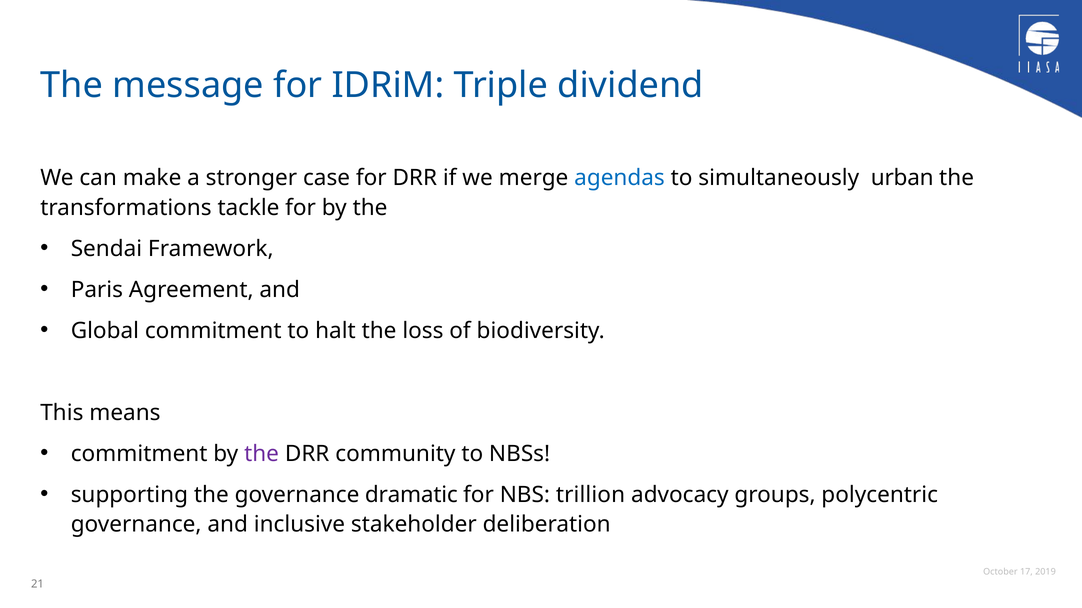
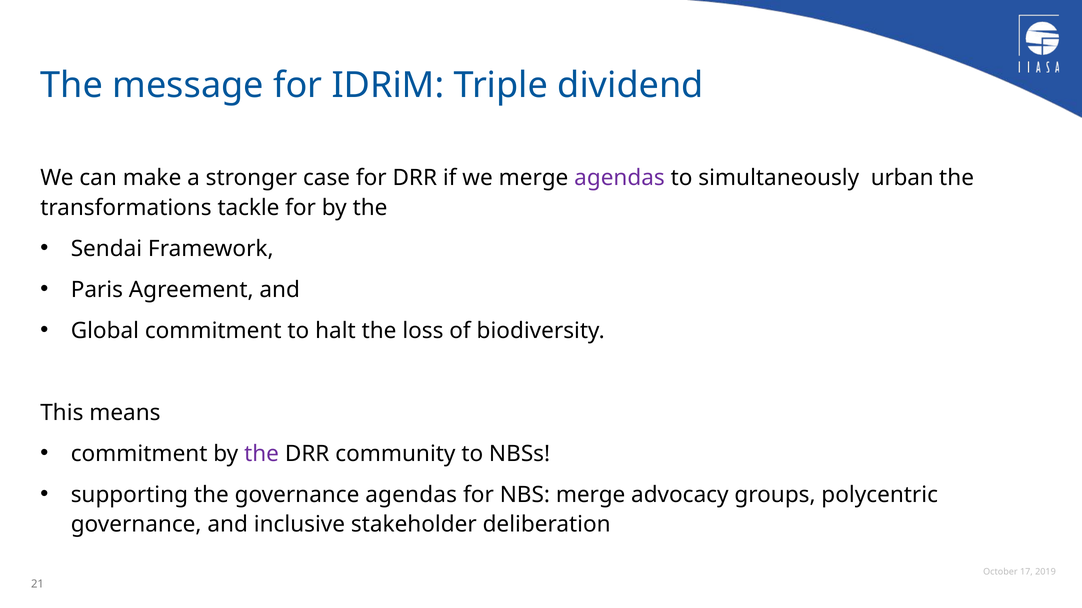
agendas colour: blue -> purple (620, 178)
governance dramatic: dramatic -> agendas (411, 495)
NBS trillion: trillion -> merge (591, 495)
